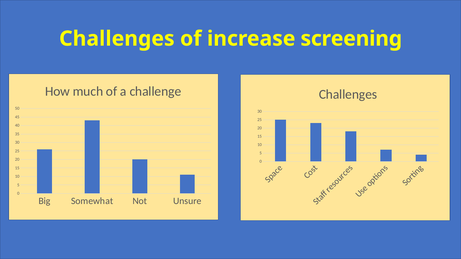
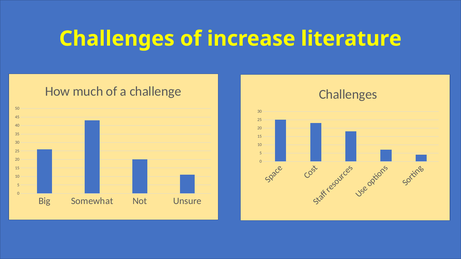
screening: screening -> literature (351, 39)
